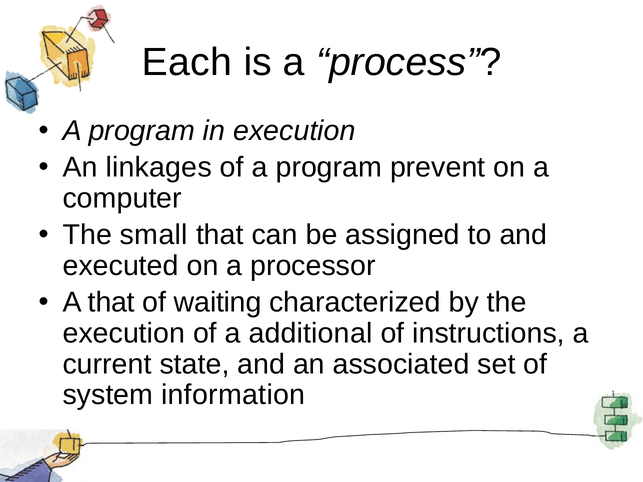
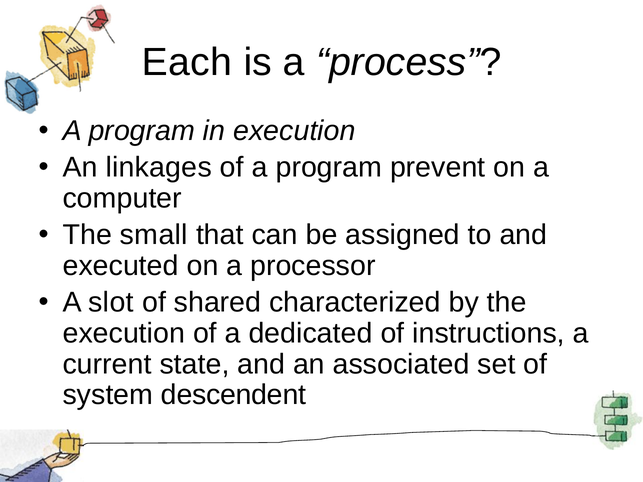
A that: that -> slot (111, 303)
waiting: waiting -> shared (218, 303)
additional: additional -> dedicated (311, 333)
information: information -> descendent (234, 395)
